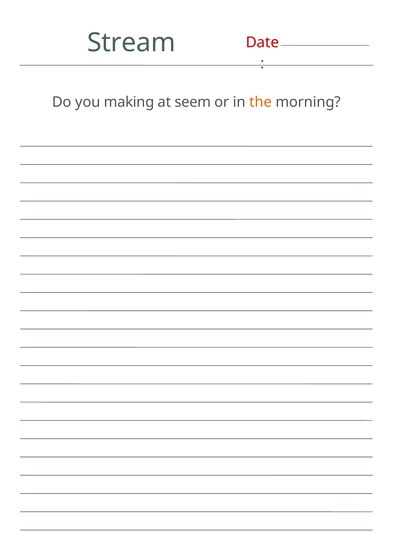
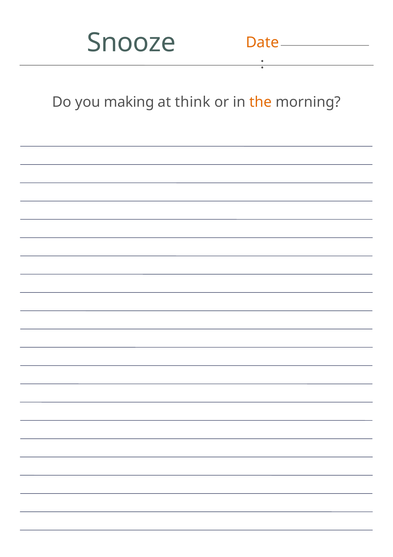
Stream: Stream -> Snooze (131, 43)
Date colour: red -> orange (262, 42)
seem: seem -> think (193, 102)
